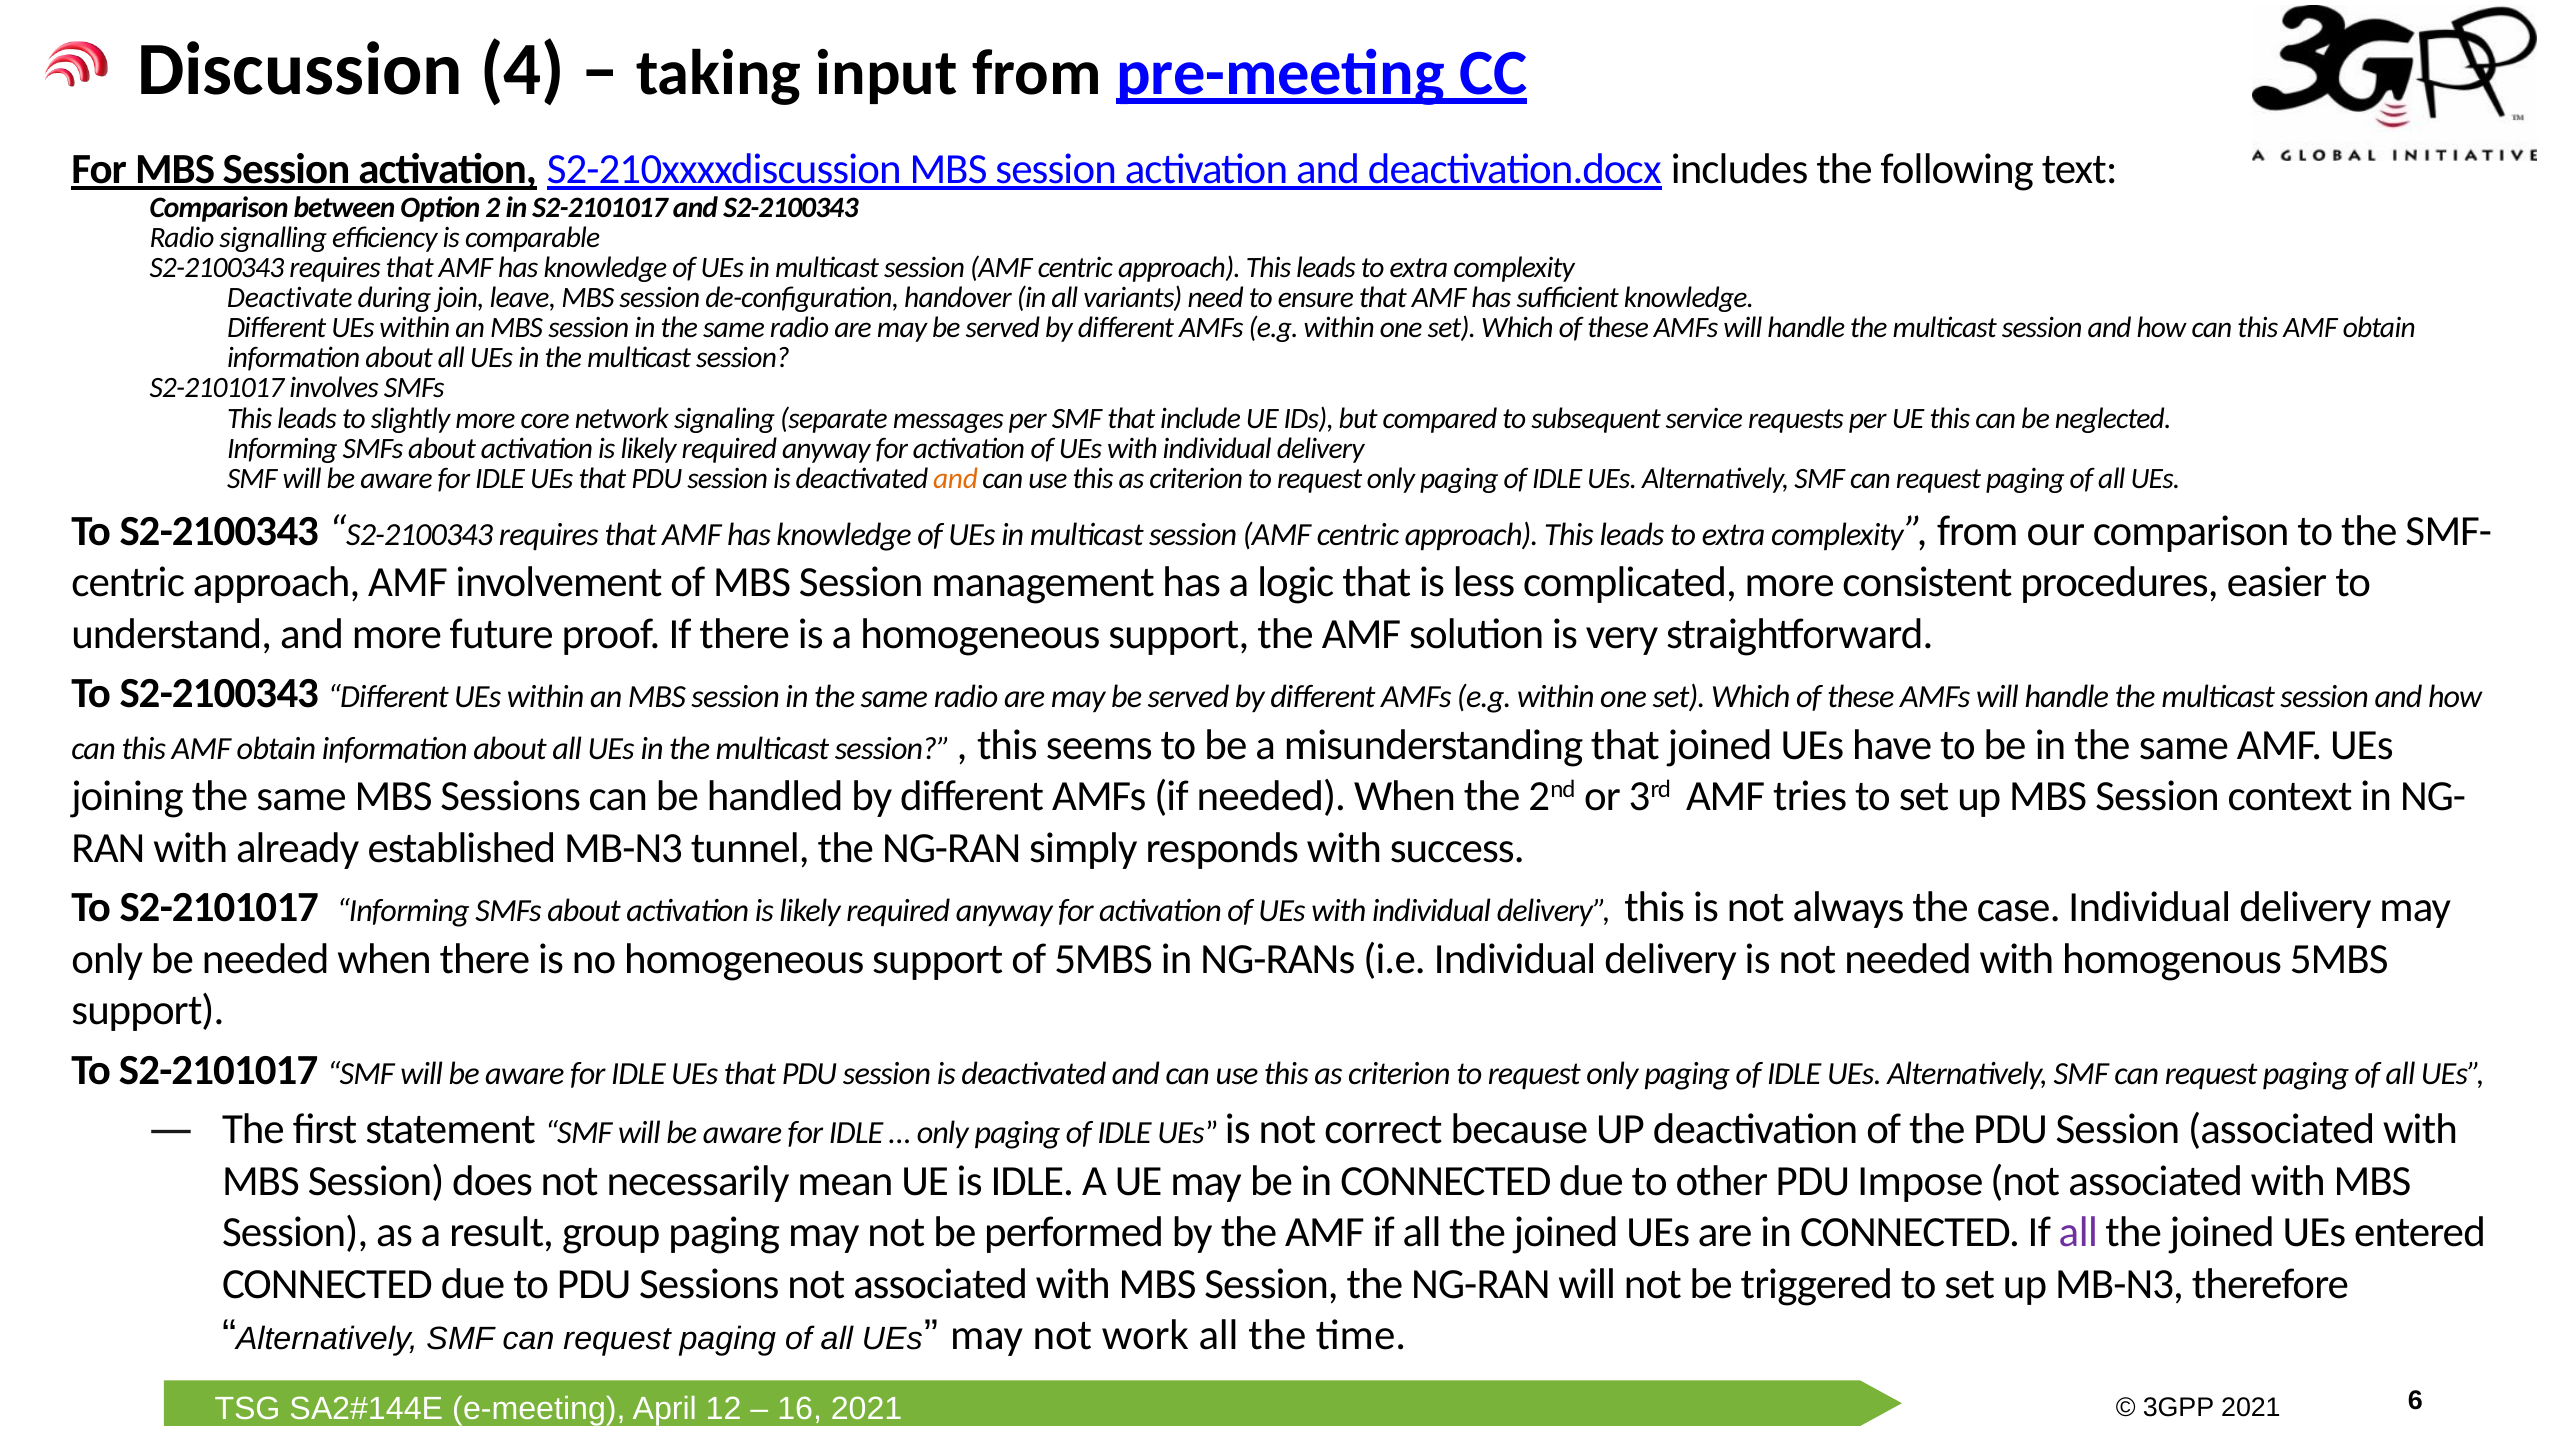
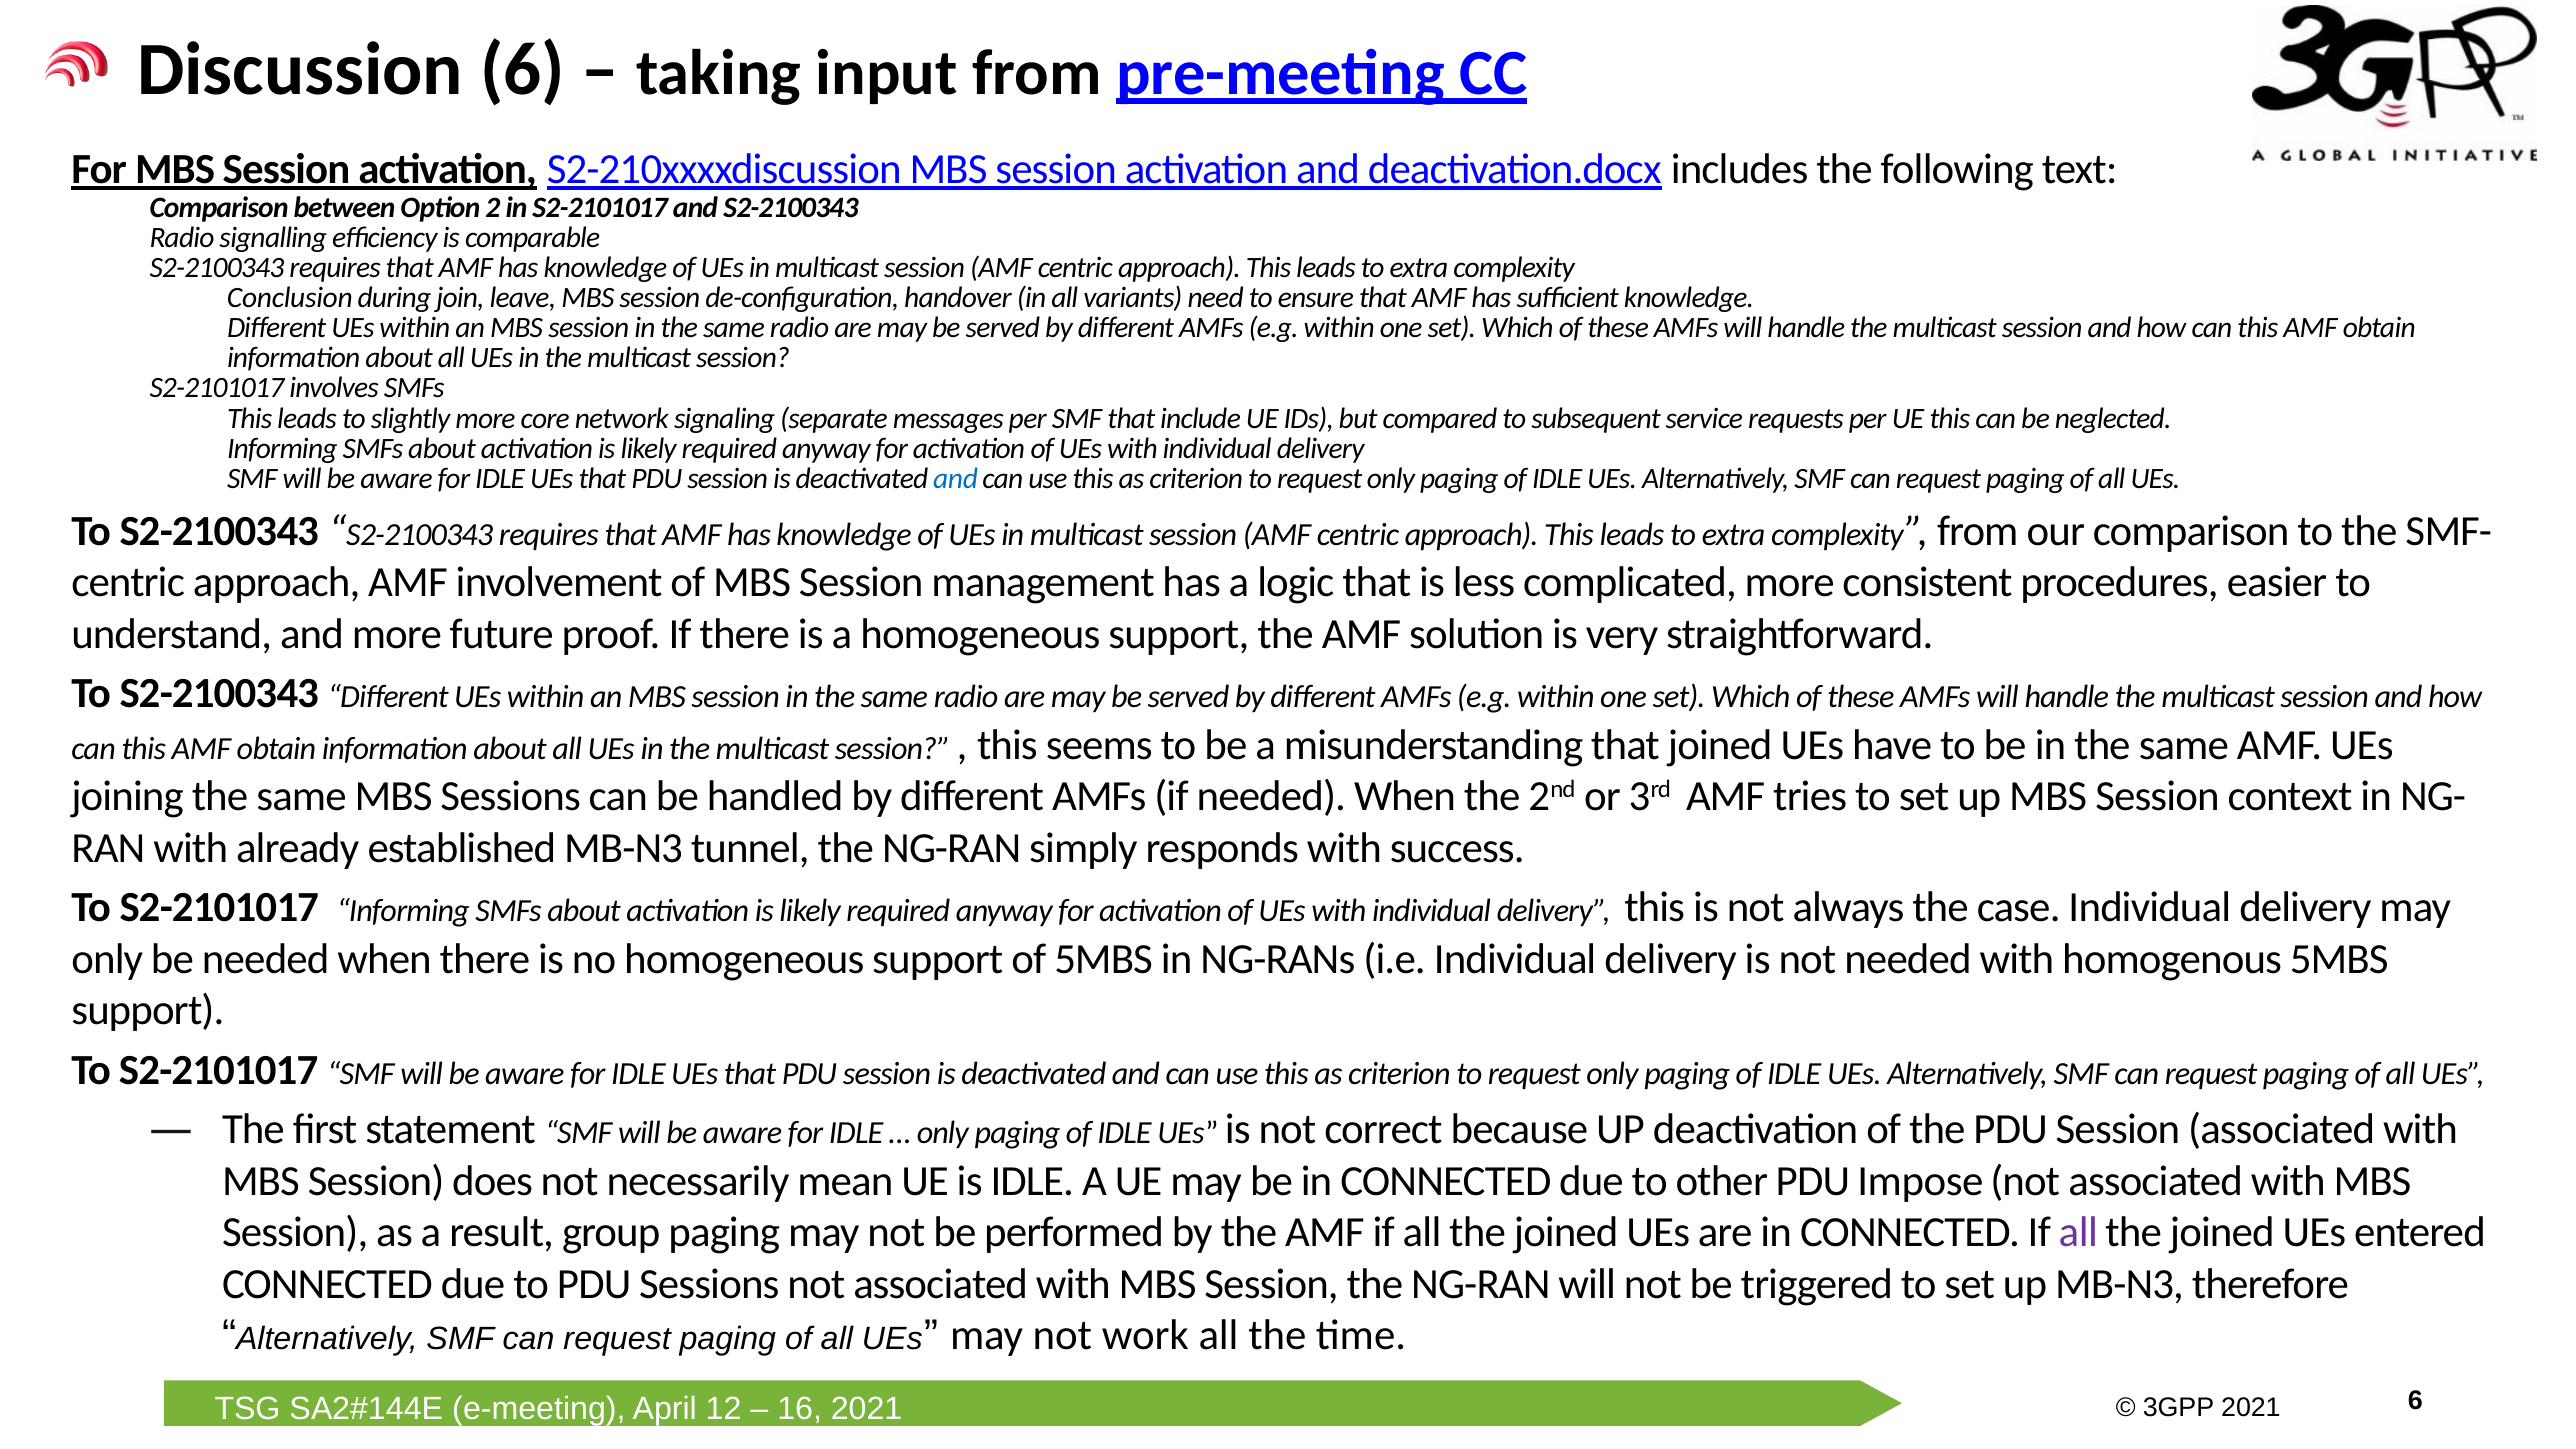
Discussion 4: 4 -> 6 (523, 70)
Deactivate: Deactivate -> Conclusion (290, 298)
and colour: orange -> blue (956, 479)
